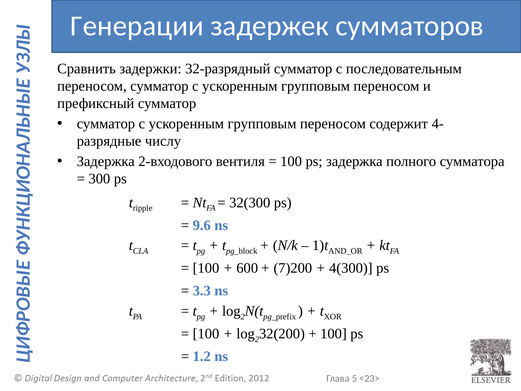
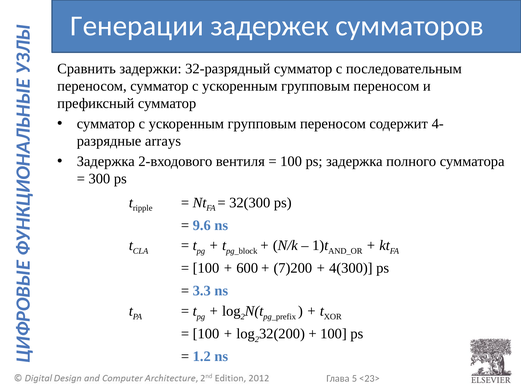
числу: числу -> arrays (163, 141)
